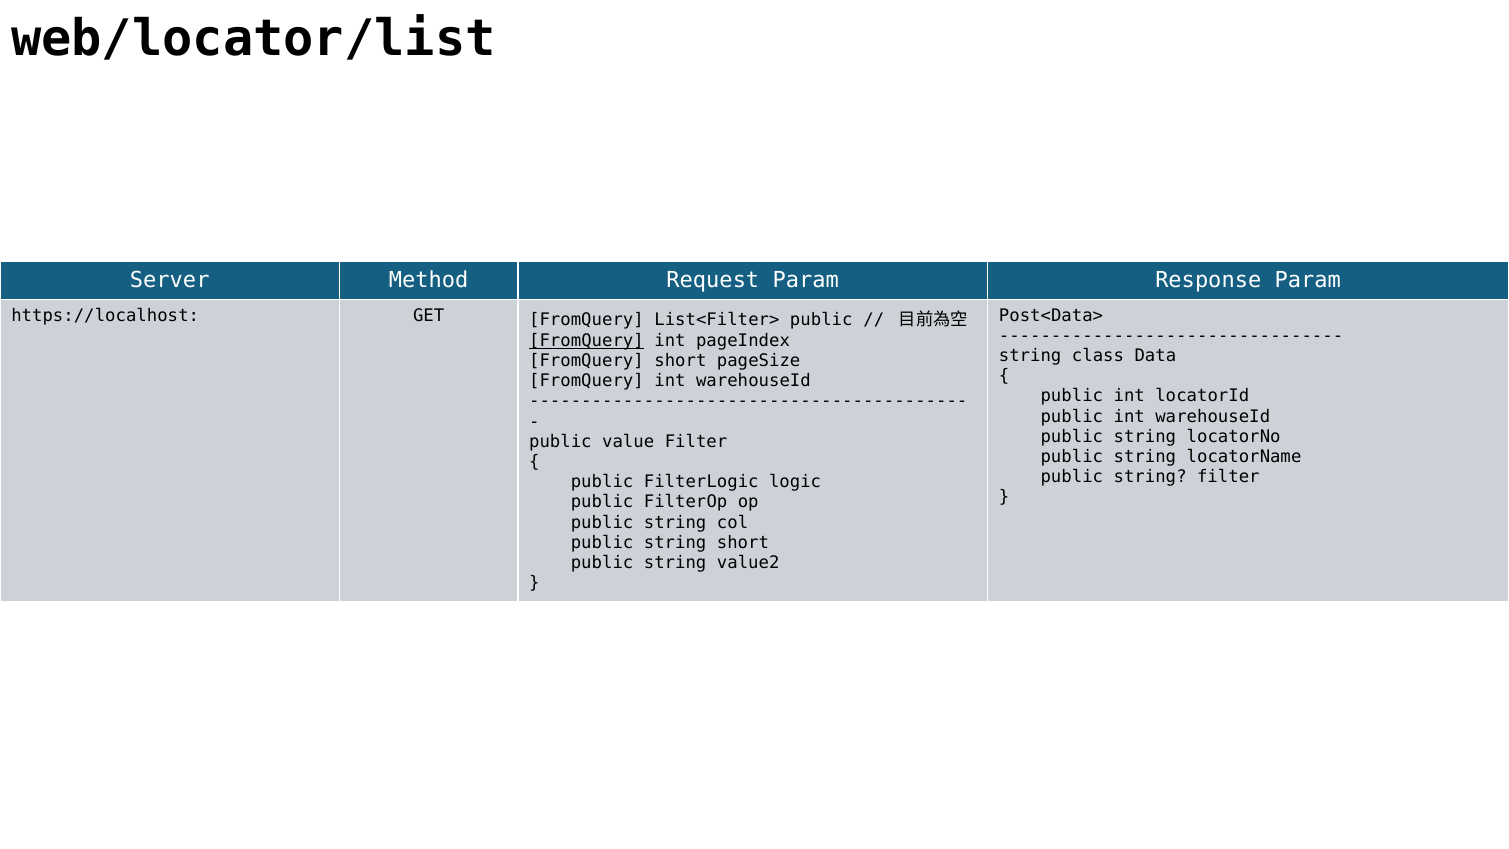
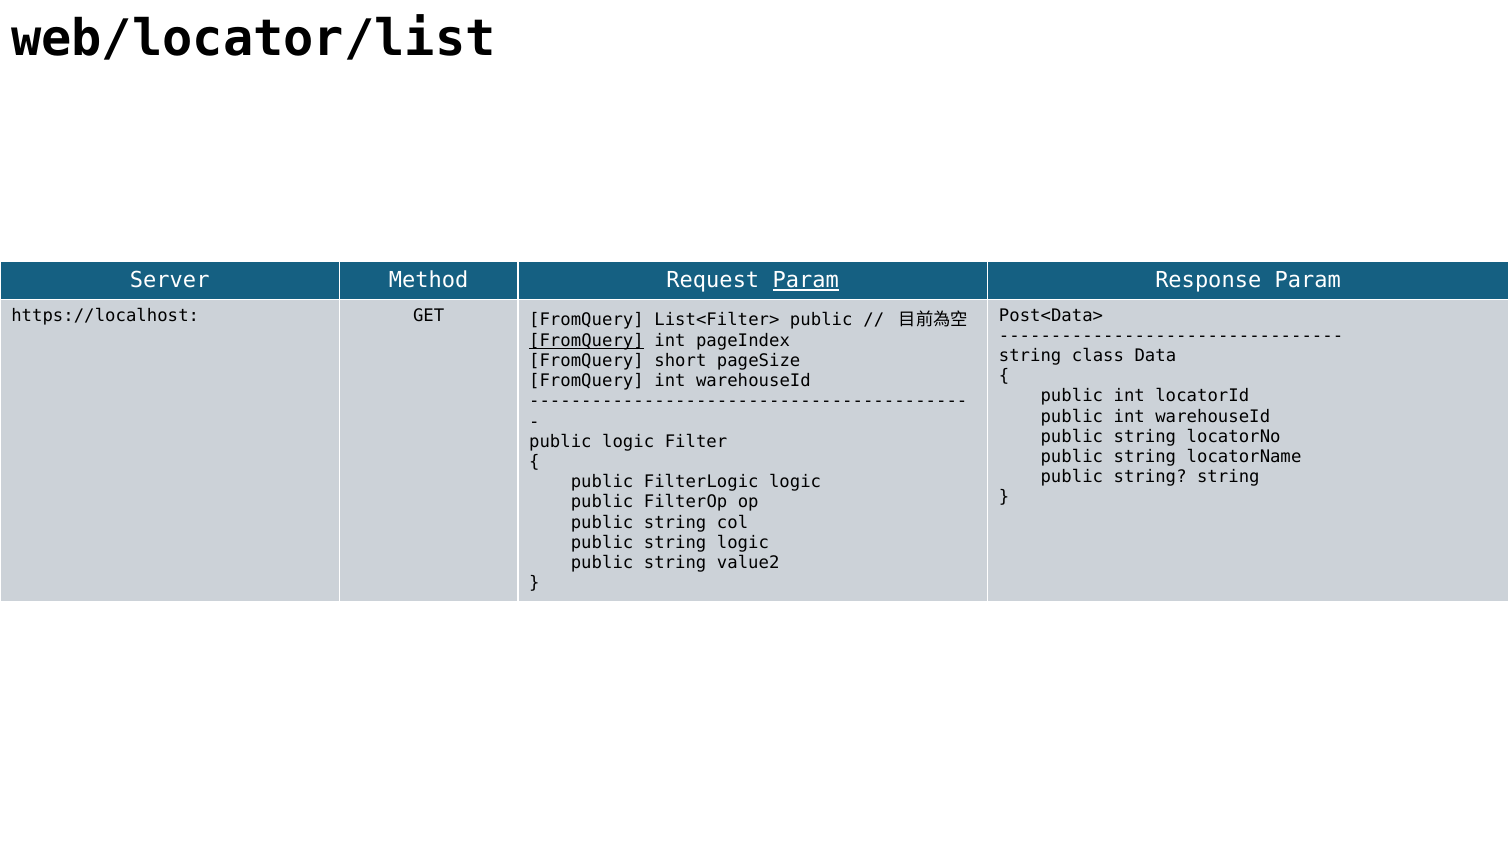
Param underline: none -> present (806, 281)
public value: value -> logic (628, 441)
string filter: filter -> string (1228, 477)
string short: short -> logic (743, 542)
